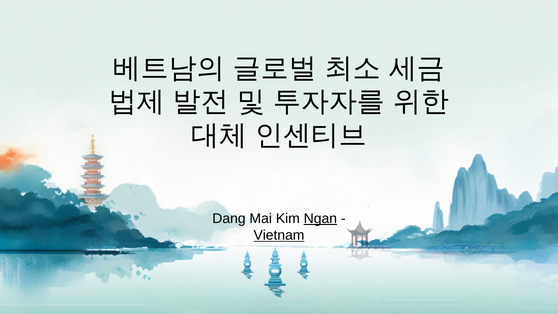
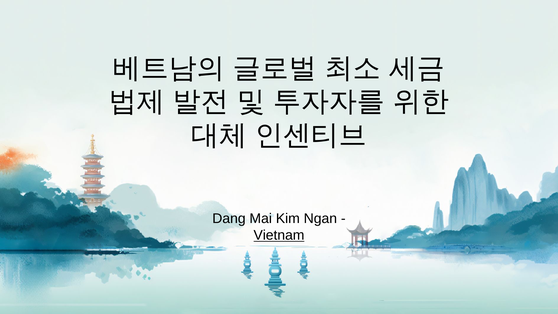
Ngan underline: present -> none (320, 218)
